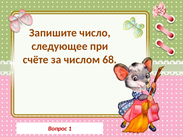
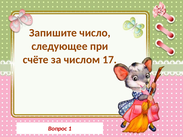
68: 68 -> 17 (110, 60)
